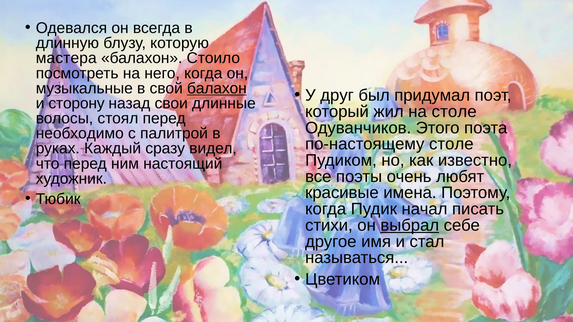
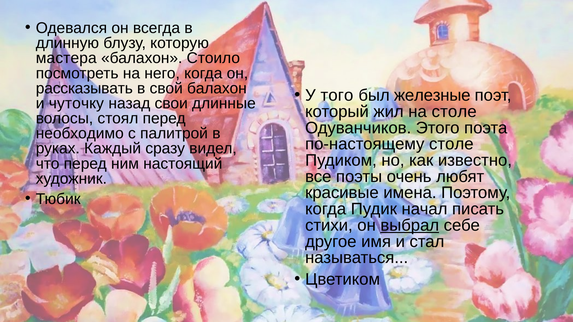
музыкальные: музыкальные -> рассказывать (84, 88)
балахон underline: present -> none (217, 88)
друг: друг -> того (337, 95)
придумал: придумал -> железные (432, 95)
сторону: сторону -> чуточку (76, 103)
